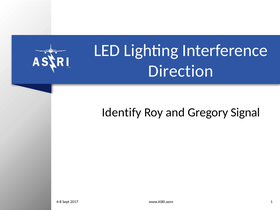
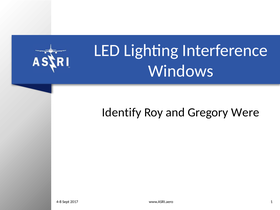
Direction: Direction -> Windows (181, 71)
Signal: Signal -> Were (245, 112)
